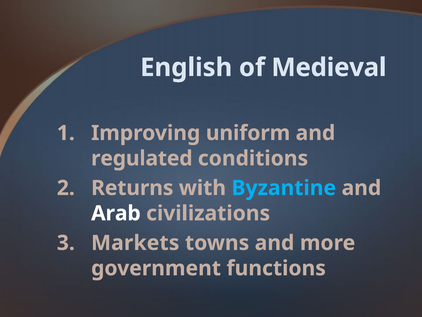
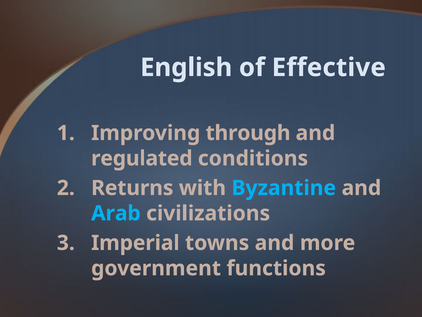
Medieval: Medieval -> Effective (329, 67)
uniform: uniform -> through (248, 133)
Arab colour: white -> light blue (116, 213)
Markets: Markets -> Imperial (135, 243)
